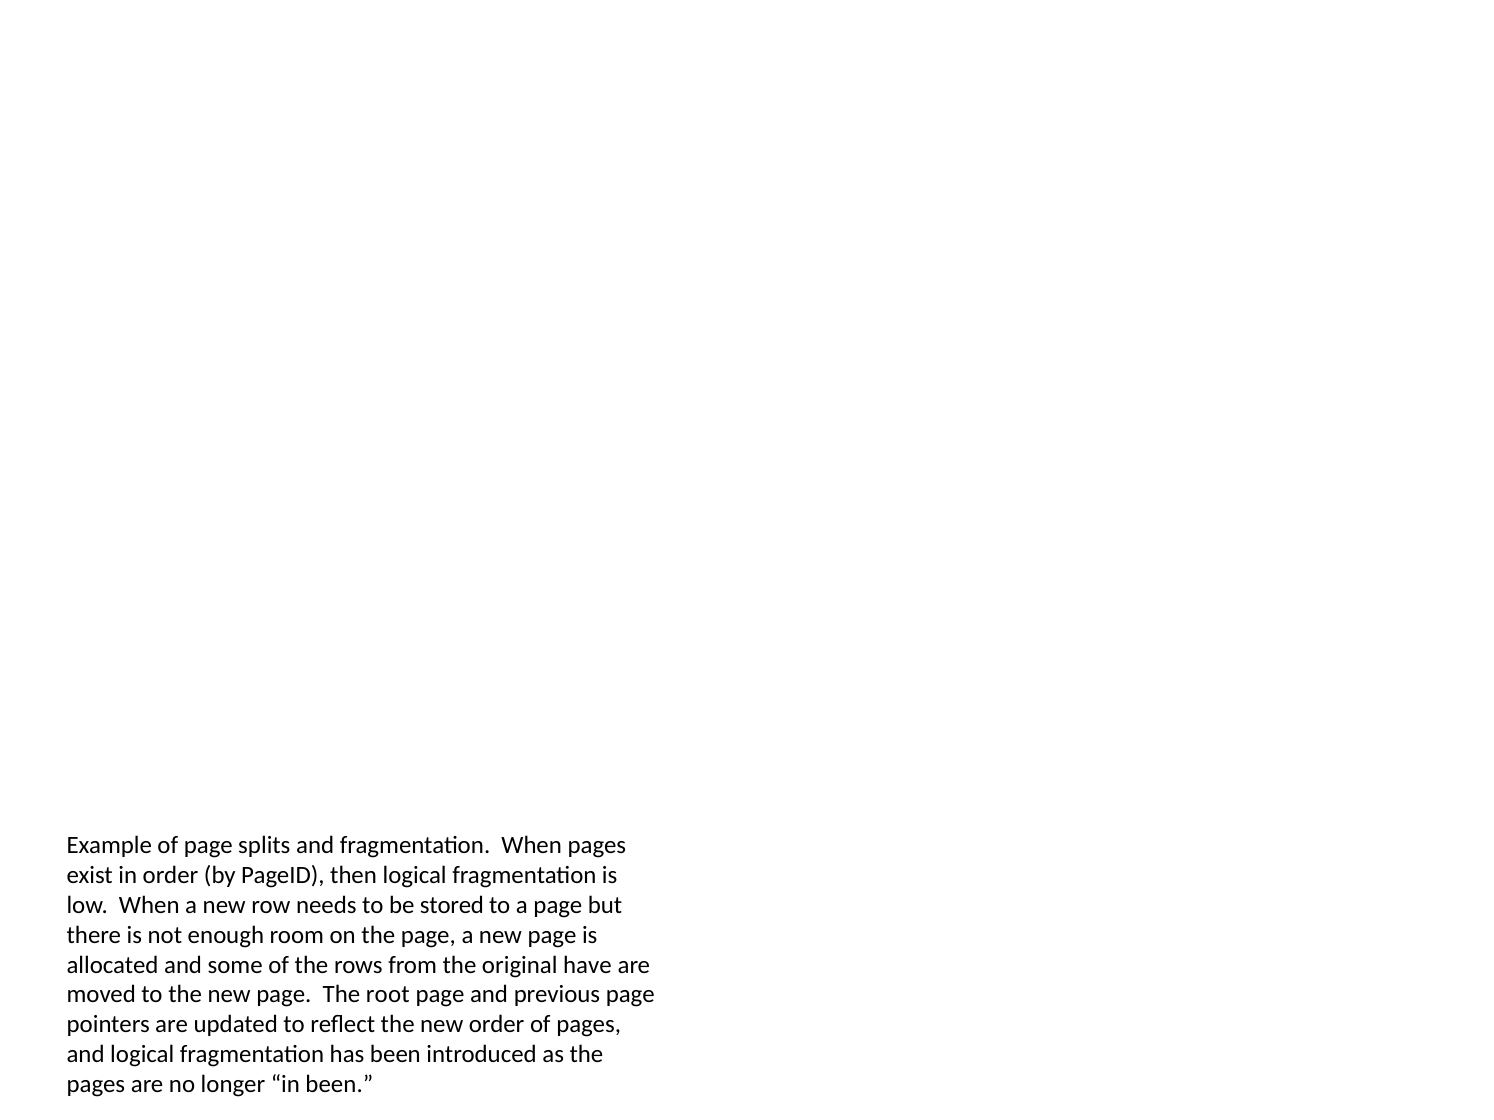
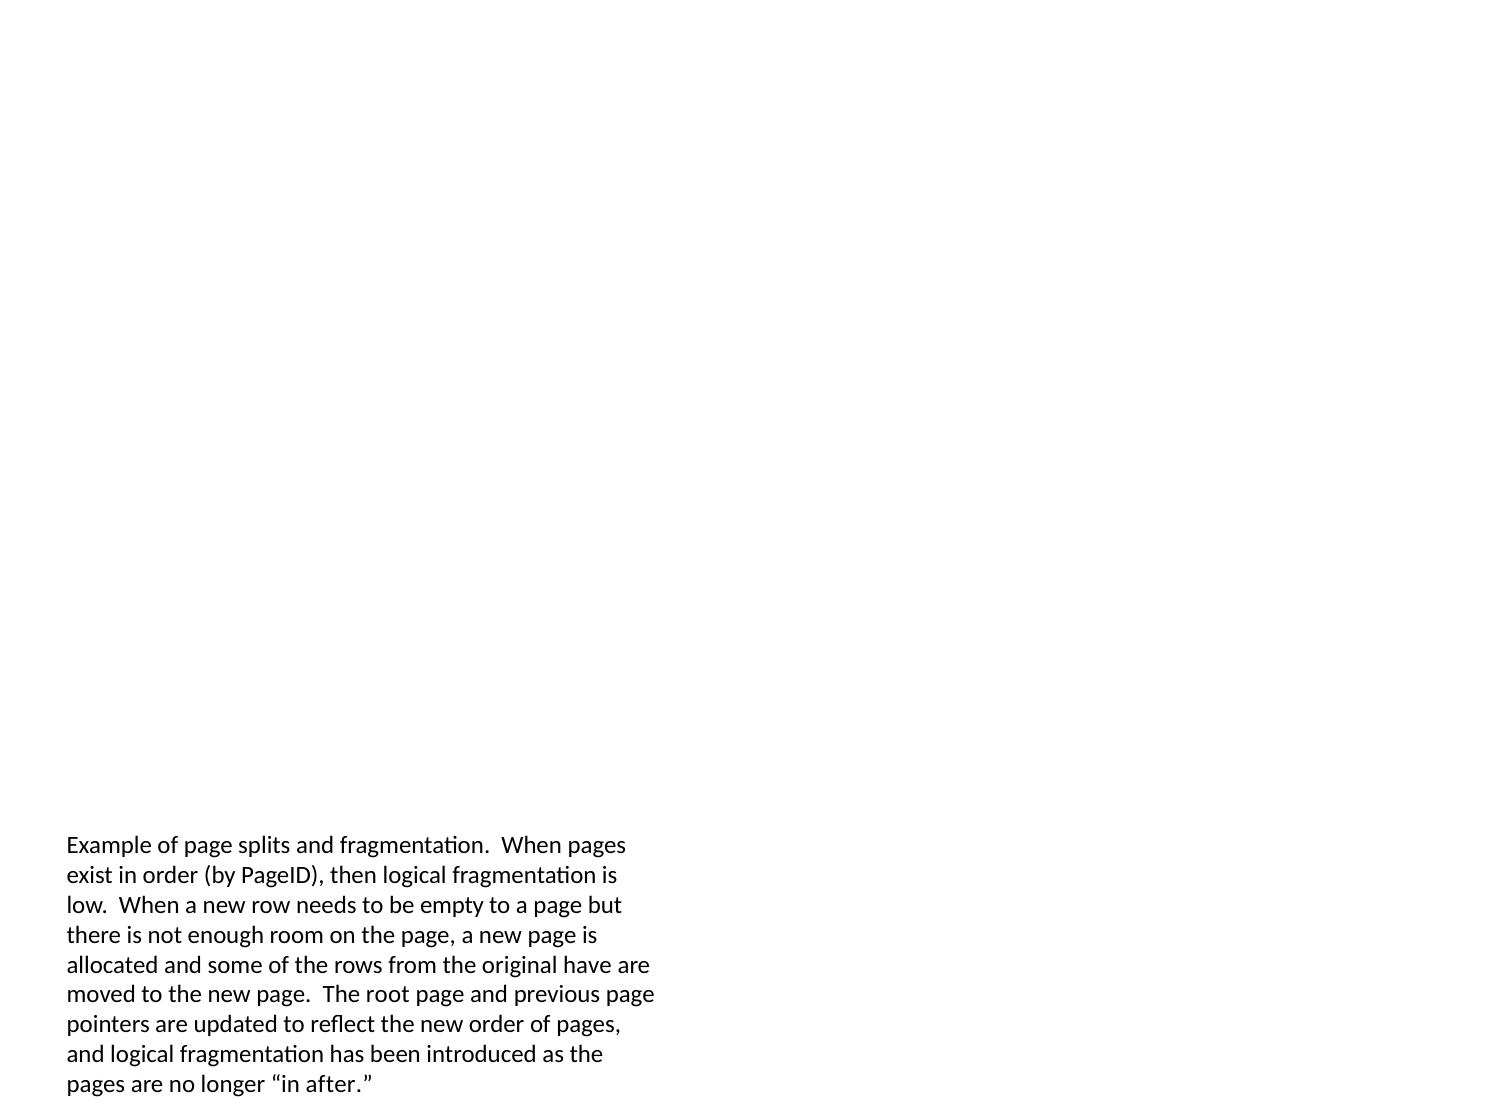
stored: stored -> empty (452, 905)
in been: been -> after (339, 1085)
